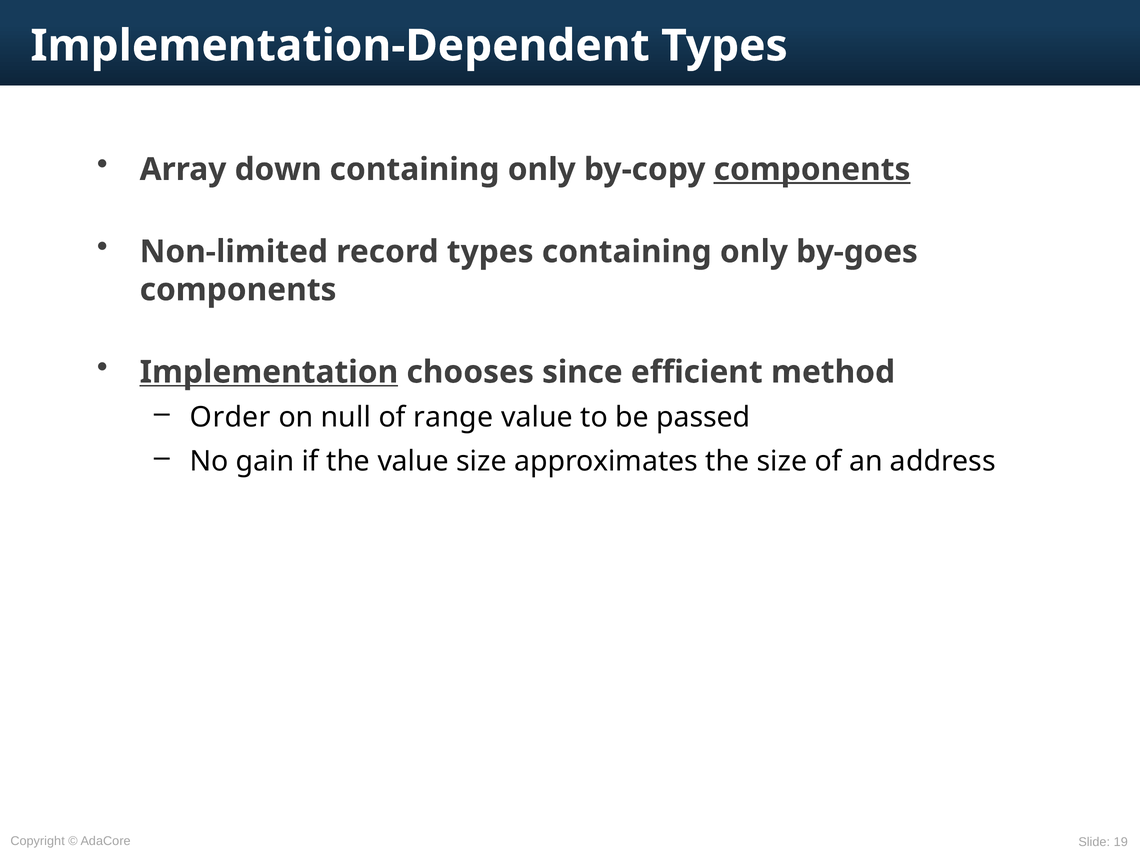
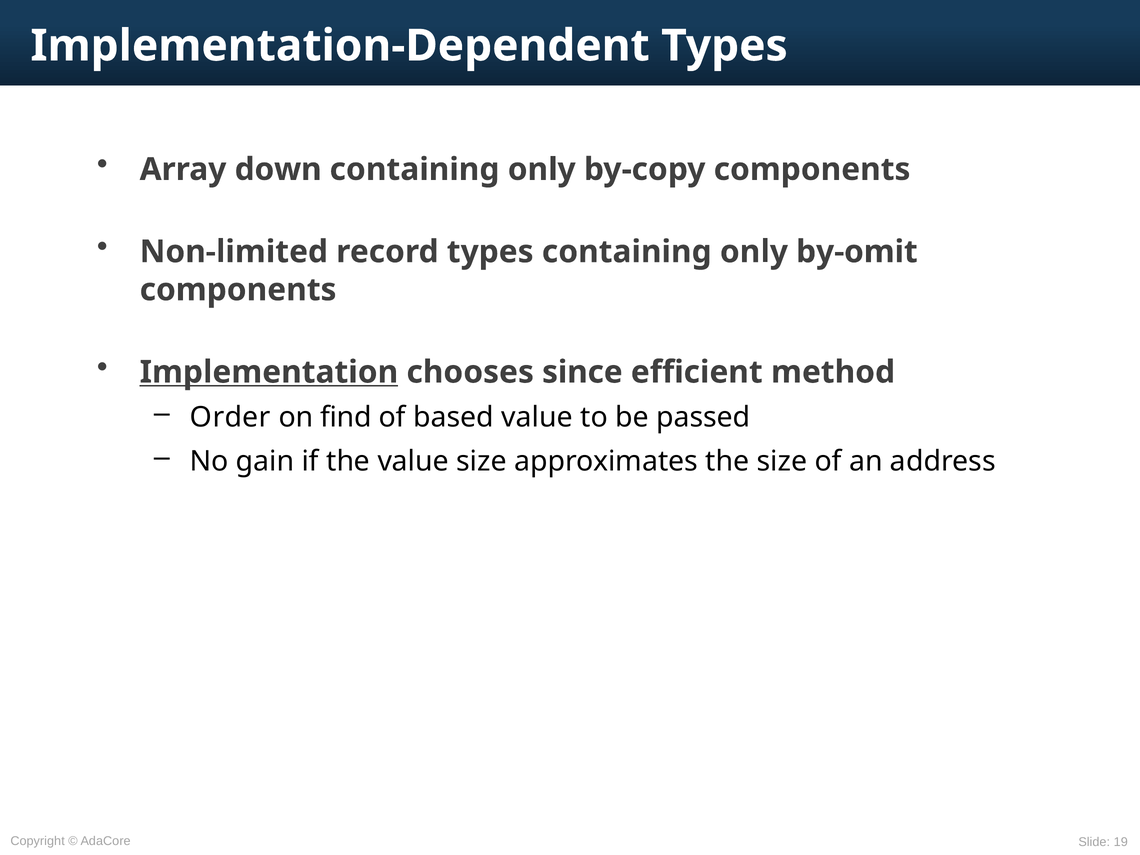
components underline: present -> none (812, 169)
by-goes: by-goes -> by-omit (857, 252)
null: null -> find (346, 418)
range: range -> based (453, 418)
